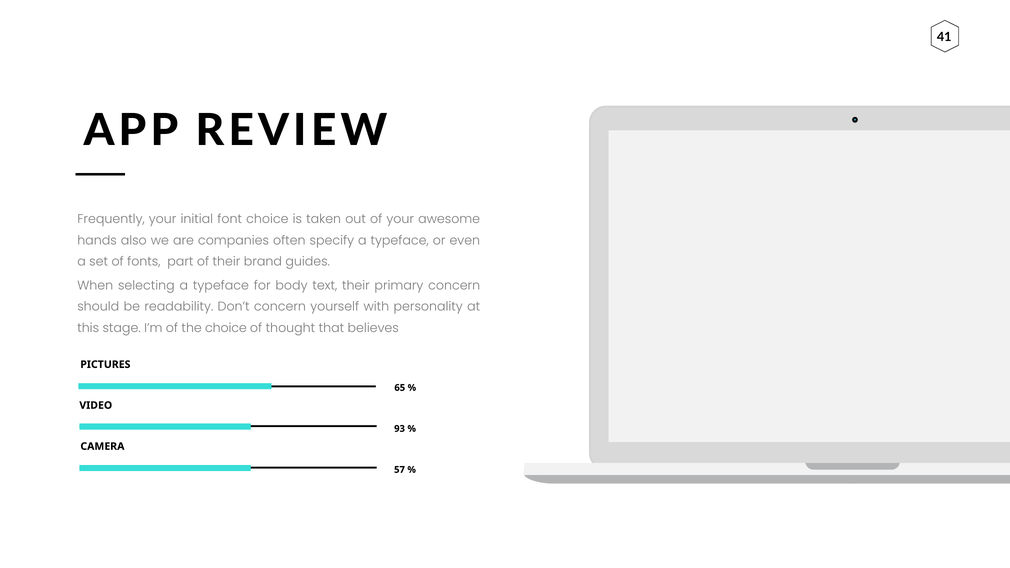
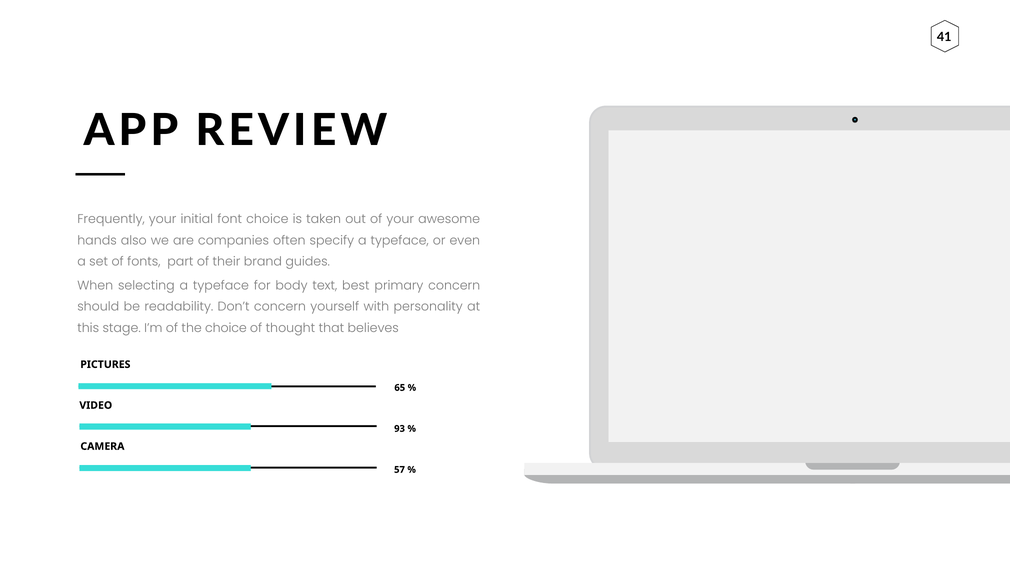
text their: their -> best (356, 285)
